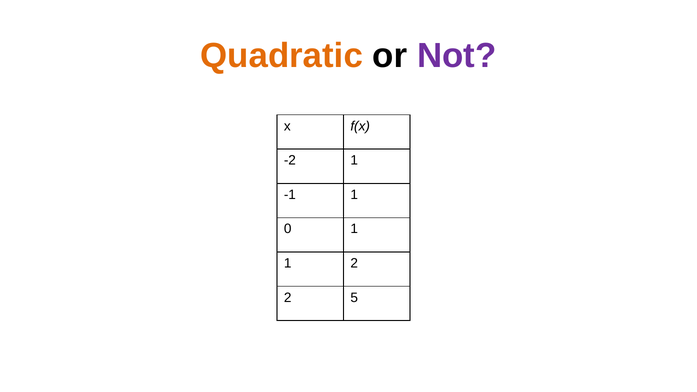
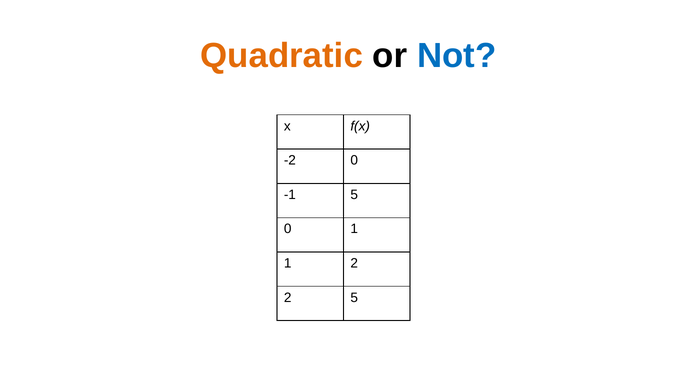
Not colour: purple -> blue (457, 56)
-2 1: 1 -> 0 (354, 160)
-1 1: 1 -> 5 (354, 195)
